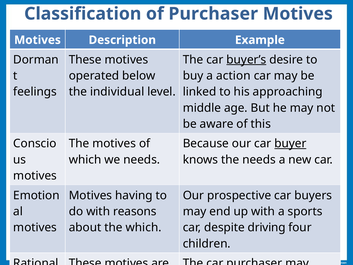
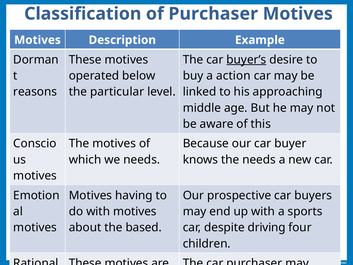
feelings: feelings -> reasons (35, 92)
the individual: individual -> particular (117, 92)
buyer underline: present -> none (290, 143)
with reasons: reasons -> motives (135, 211)
the which: which -> based (144, 227)
